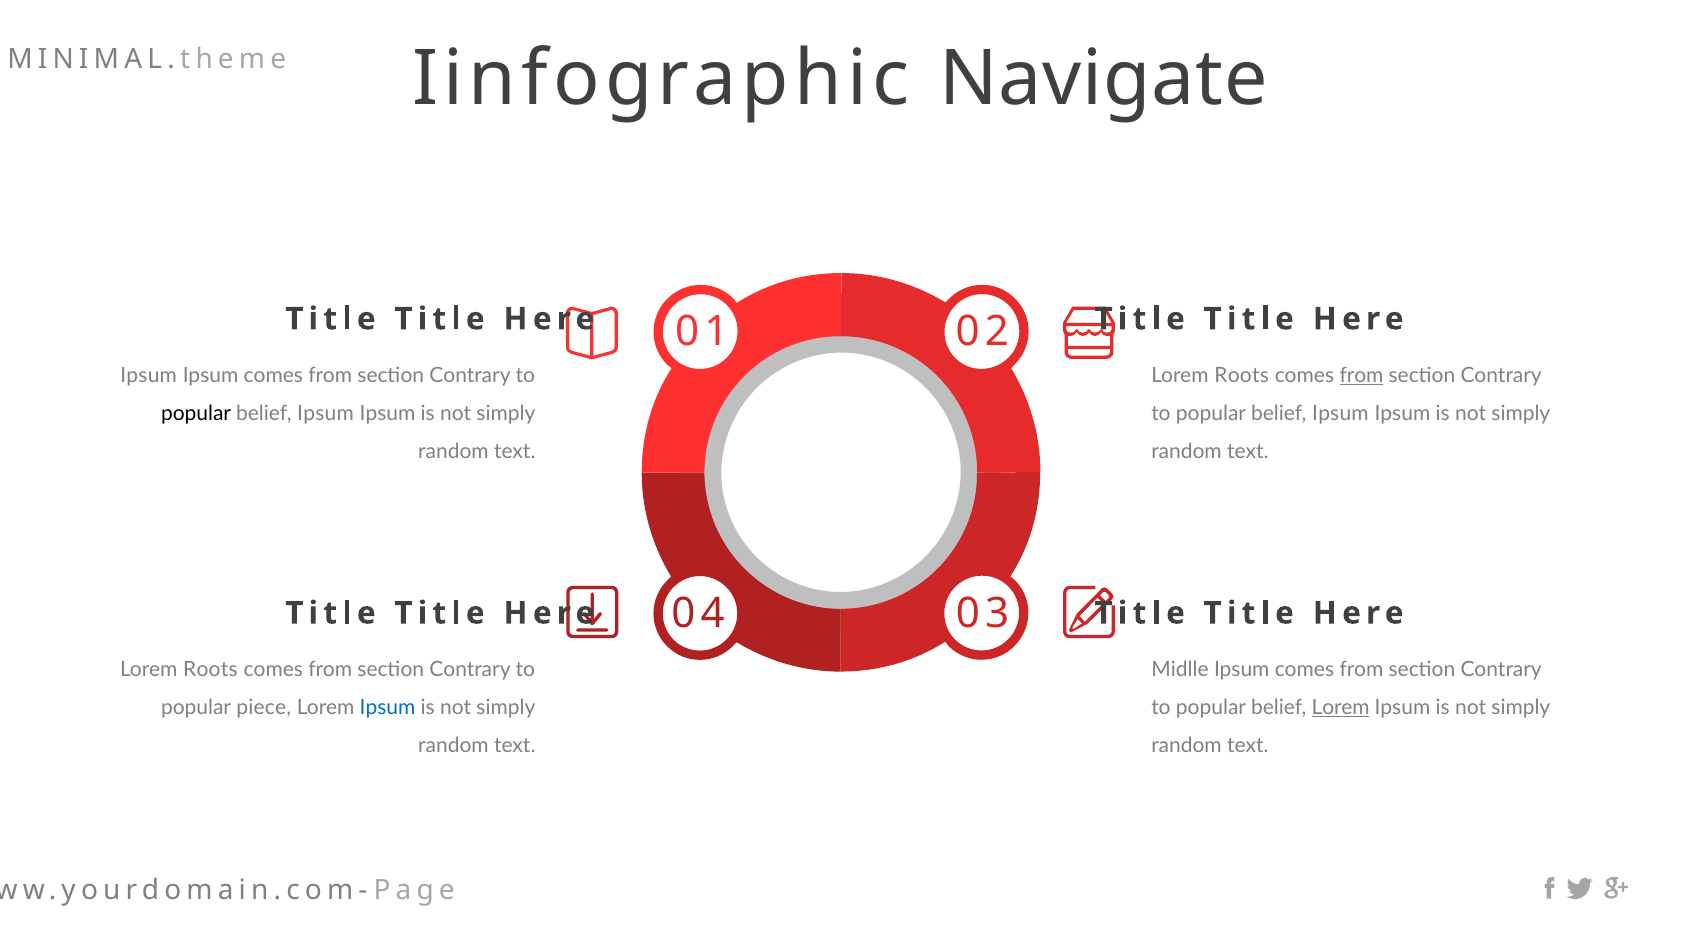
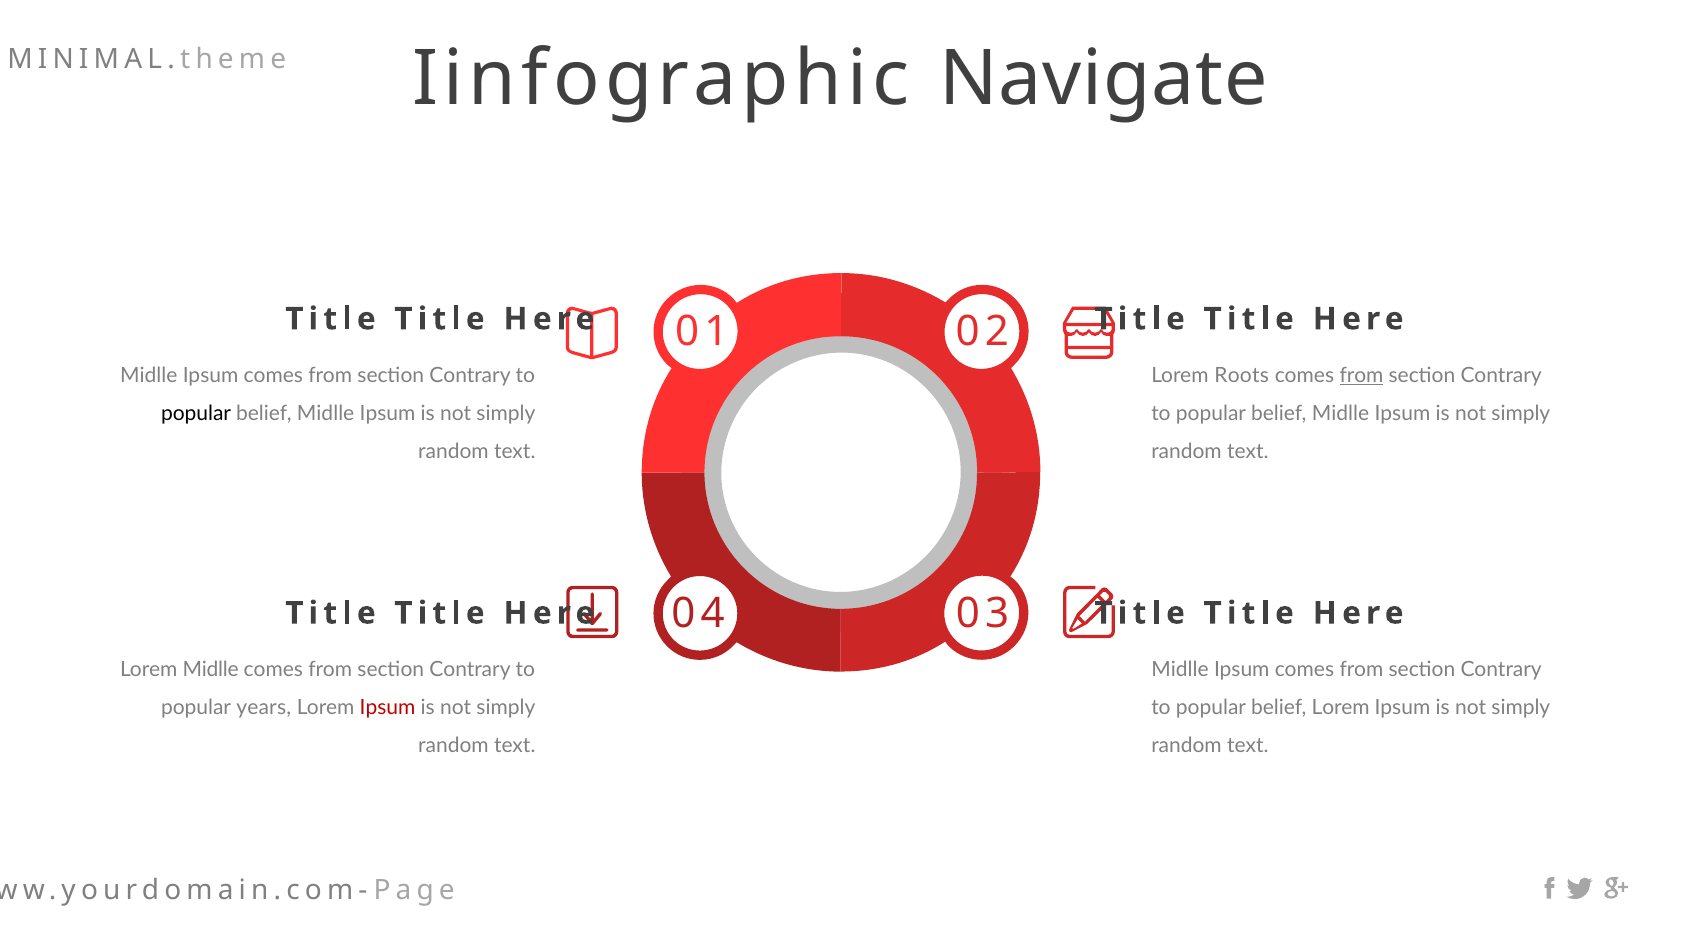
Ipsum: Ipsum -> Midlle (149, 375)
Ipsum: Ipsum -> Midlle (326, 413)
Ipsum: Ipsum -> Midlle (1341, 413)
Roots: Roots -> Midlle (211, 670)
piece: piece -> years (264, 708)
Ipsum colour: blue -> red (388, 708)
Lorem underline: present -> none (1341, 708)
